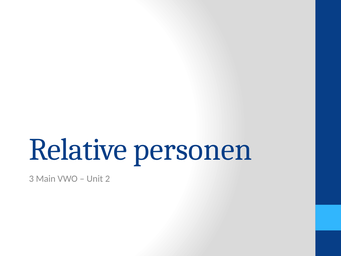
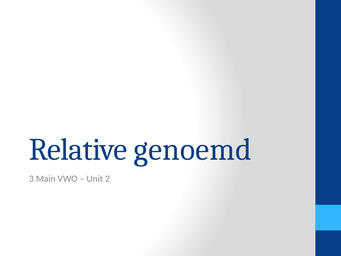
personen: personen -> genoemd (193, 149)
